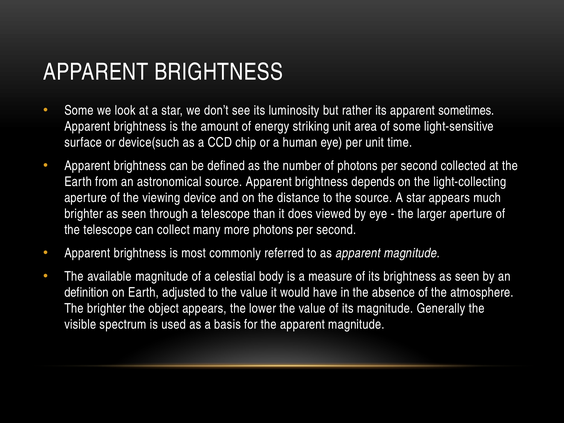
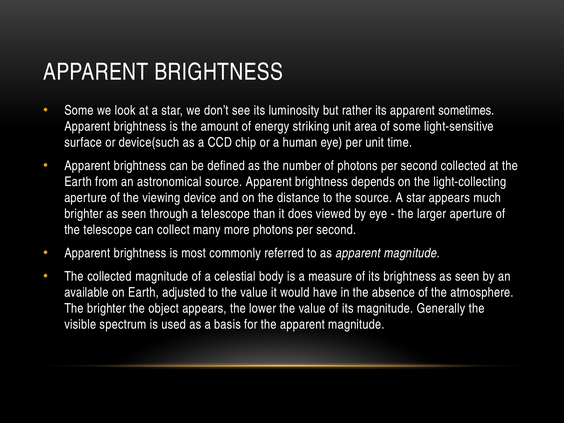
The available: available -> collected (109, 276)
definition: definition -> available (86, 292)
